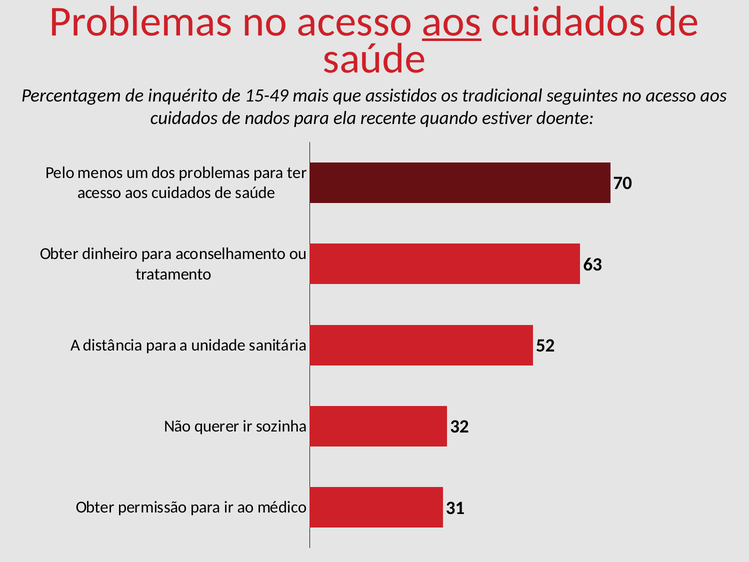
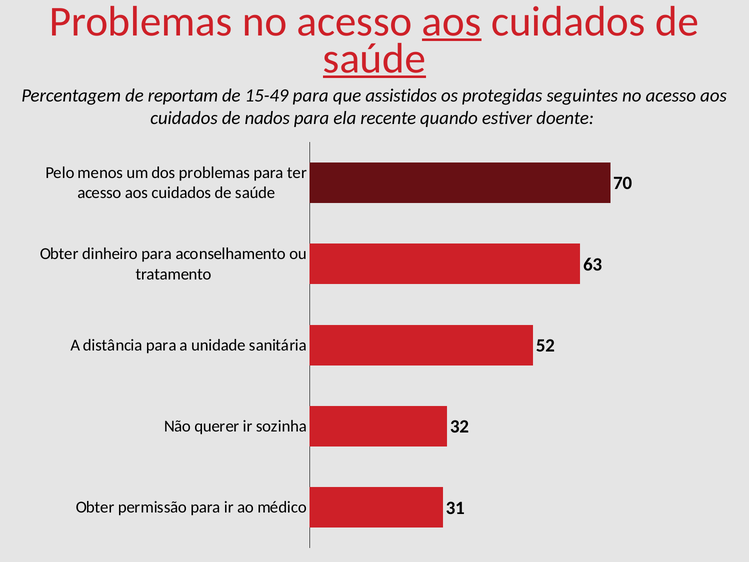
saúde underline: none -> present (374, 58)
inquérito: inquérito -> reportam (183, 96)
15-49 mais: mais -> para (311, 96)
tradicional: tradicional -> protegidas (502, 96)
